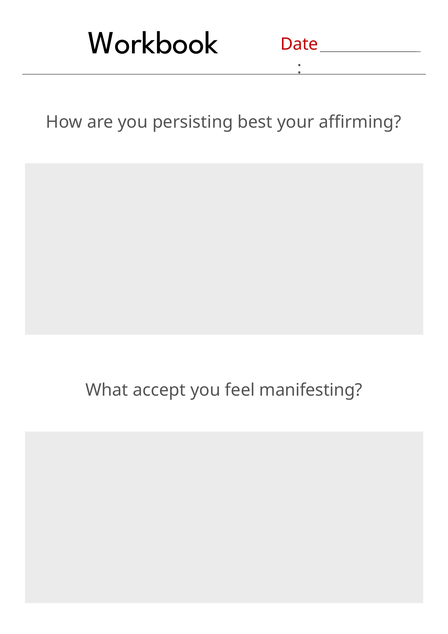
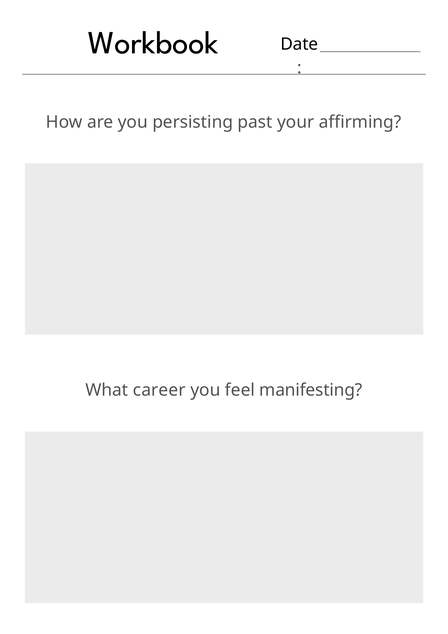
Date colour: red -> black (299, 44)
best: best -> past (255, 122)
accept: accept -> career (159, 390)
